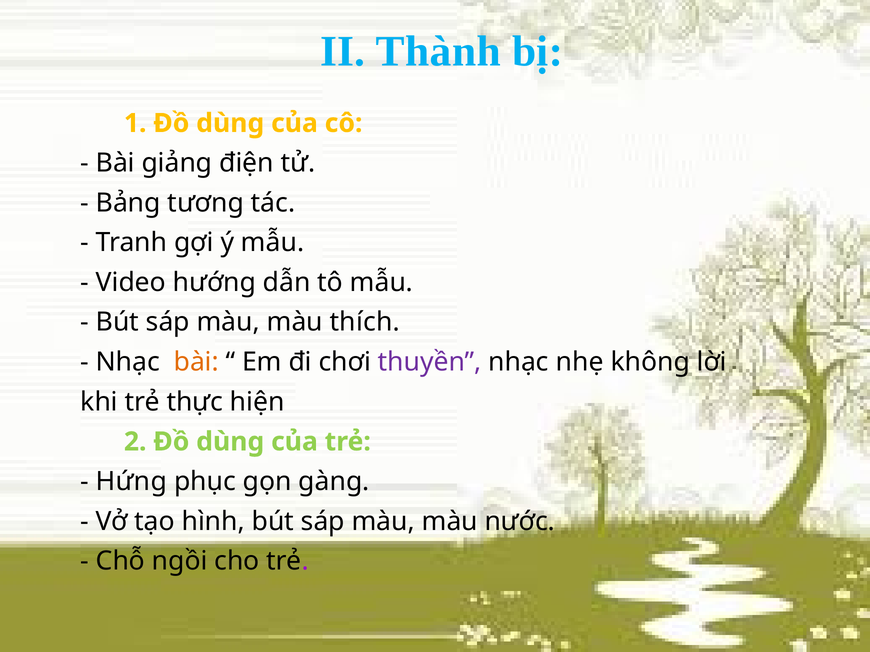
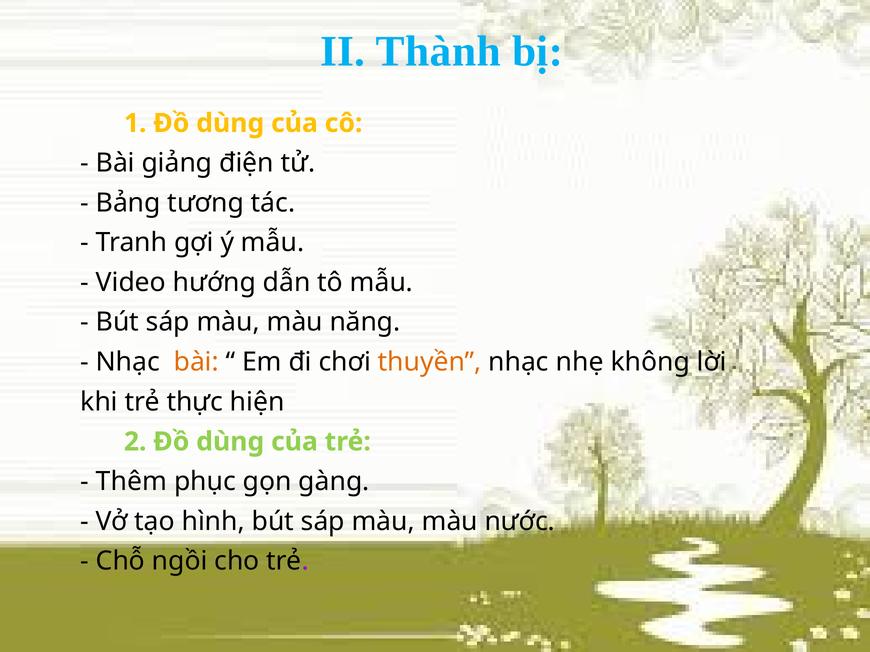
thích: thích -> năng (365, 322)
thuyền colour: purple -> orange (430, 362)
Hứng: Hứng -> Thêm (131, 482)
